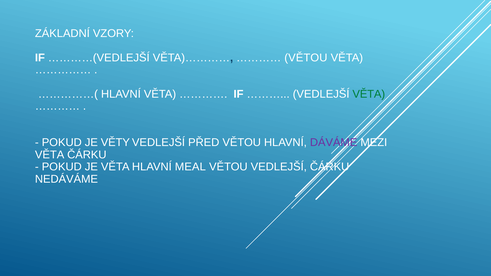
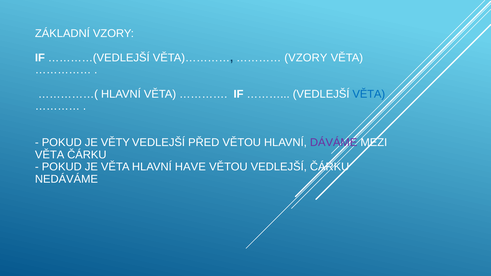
VĚTOU: VĚTOU -> VZORY (306, 58)
VĚTA colour: green -> blue (369, 94)
MEAL: MEAL -> HAVE (190, 167)
